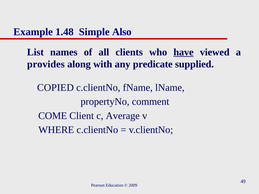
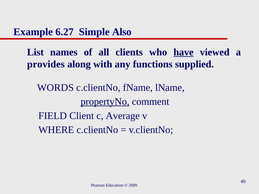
1.48: 1.48 -> 6.27 (65, 32)
predicate: predicate -> functions (153, 64)
COPIED: COPIED -> WORDS (55, 88)
propertyNo underline: none -> present (105, 102)
COME: COME -> FIELD (53, 116)
